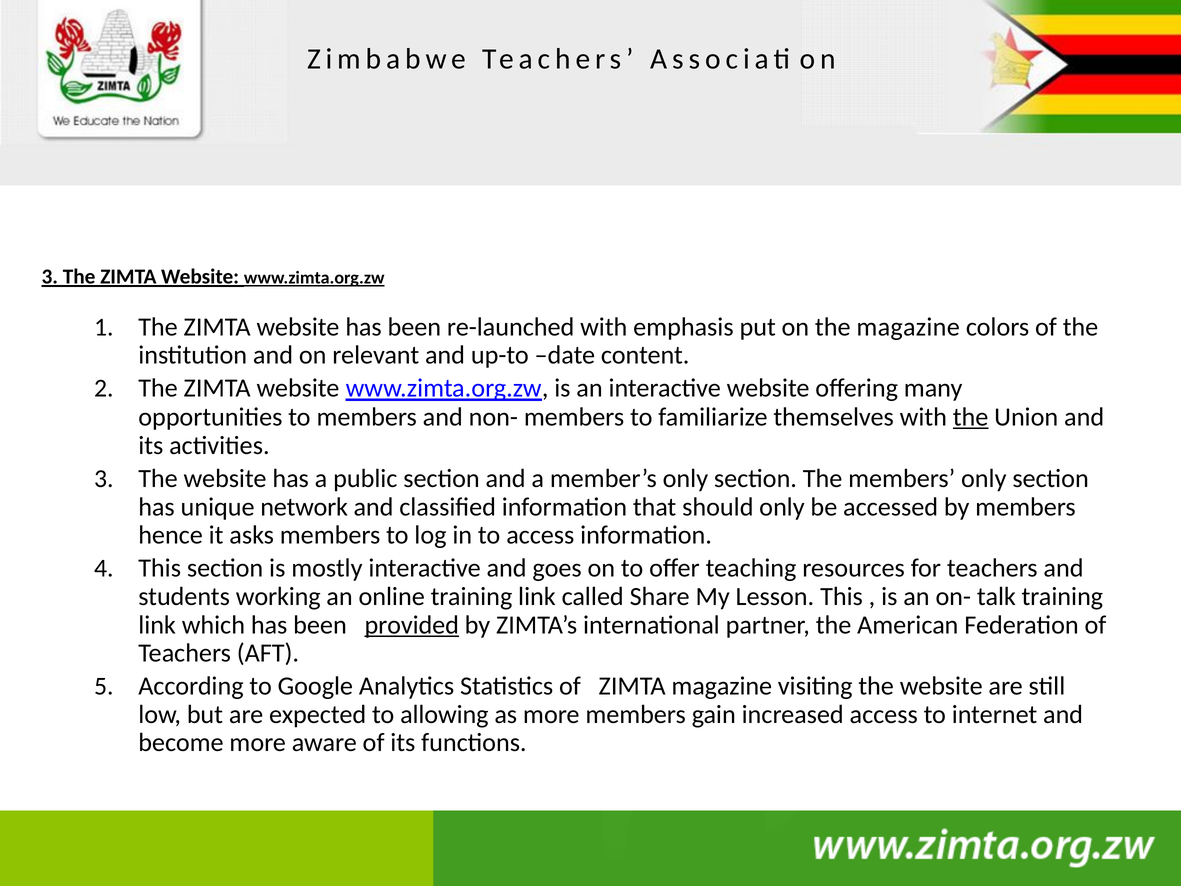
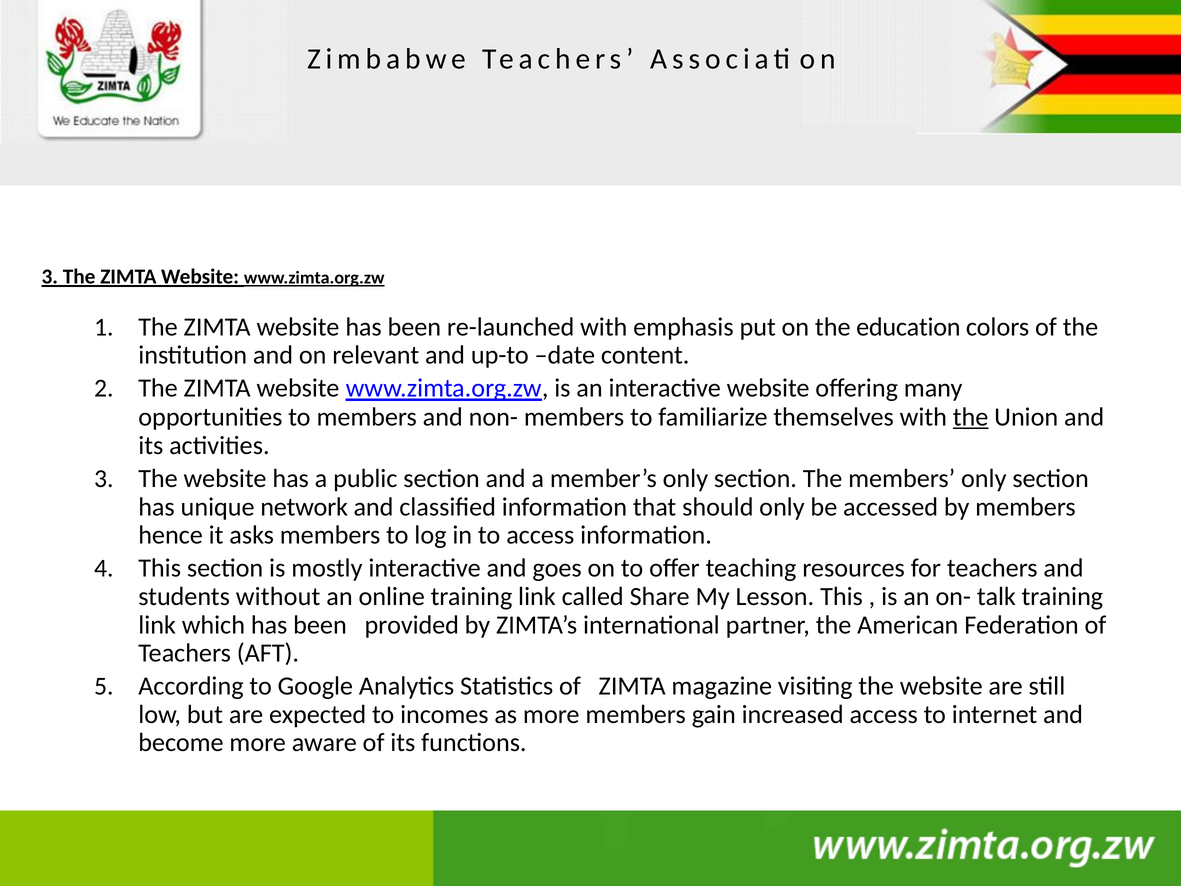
the magazine: magazine -> education (908, 327)
working: working -> without (278, 596)
provided underline: present -> none (412, 625)
allowing: allowing -> incomes (444, 714)
